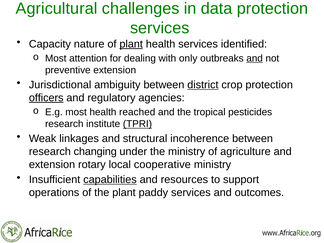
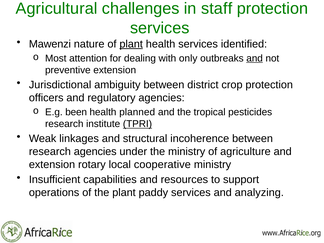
data: data -> staff (217, 9)
Capacity: Capacity -> Mawenzi (50, 44)
district underline: present -> none (203, 85)
officers underline: present -> none (46, 98)
E.g most: most -> been (76, 112)
reached: reached -> planned (137, 112)
research changing: changing -> agencies (95, 152)
capabilities underline: present -> none (110, 180)
outcomes: outcomes -> analyzing (259, 193)
